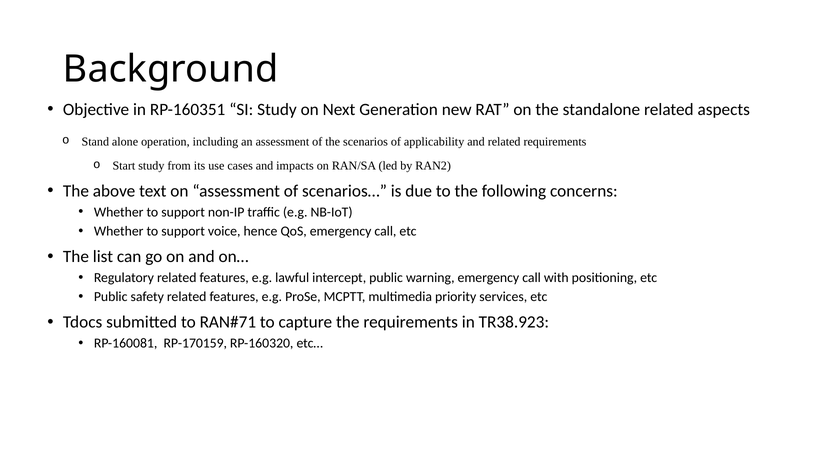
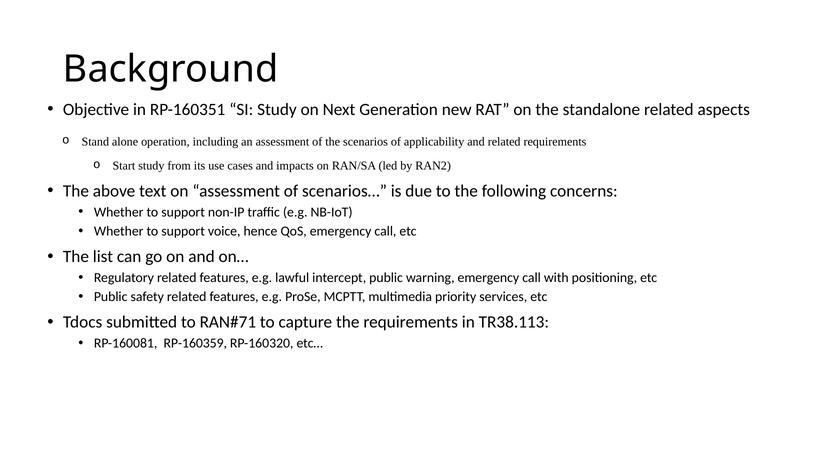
TR38.923: TR38.923 -> TR38.113 (514, 322)
RP-170159: RP-170159 -> RP-160359 (195, 343)
